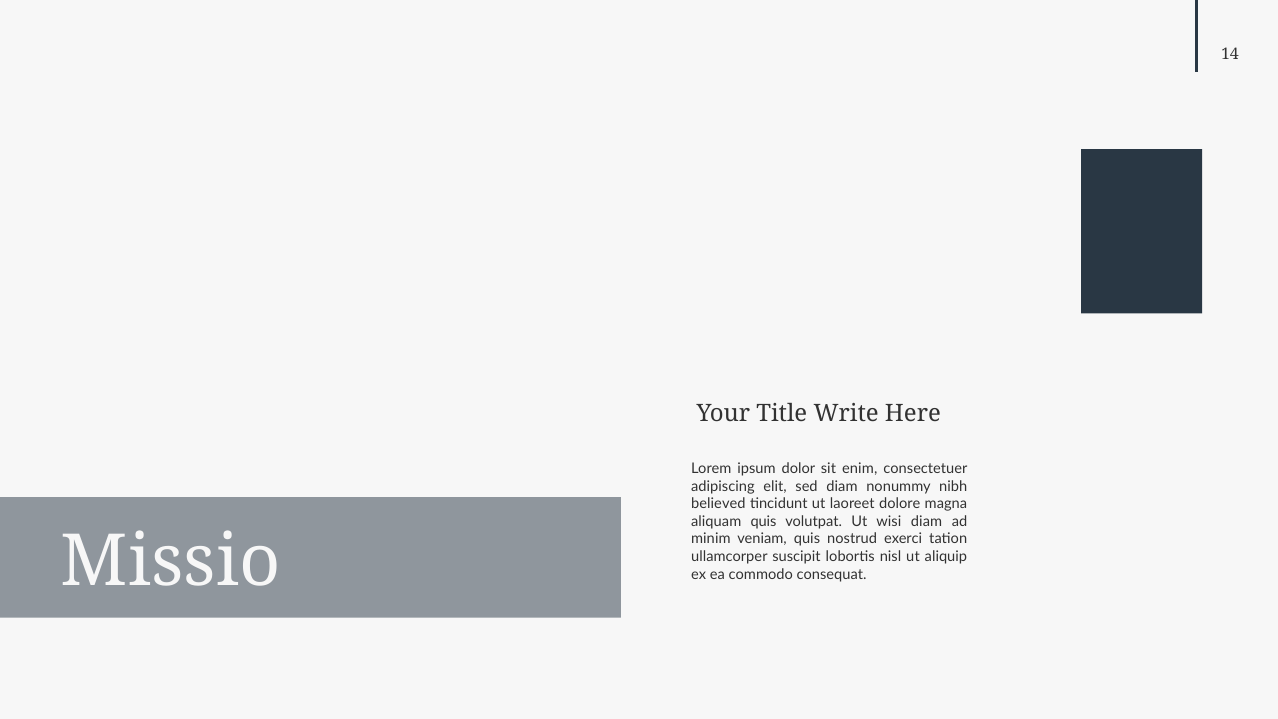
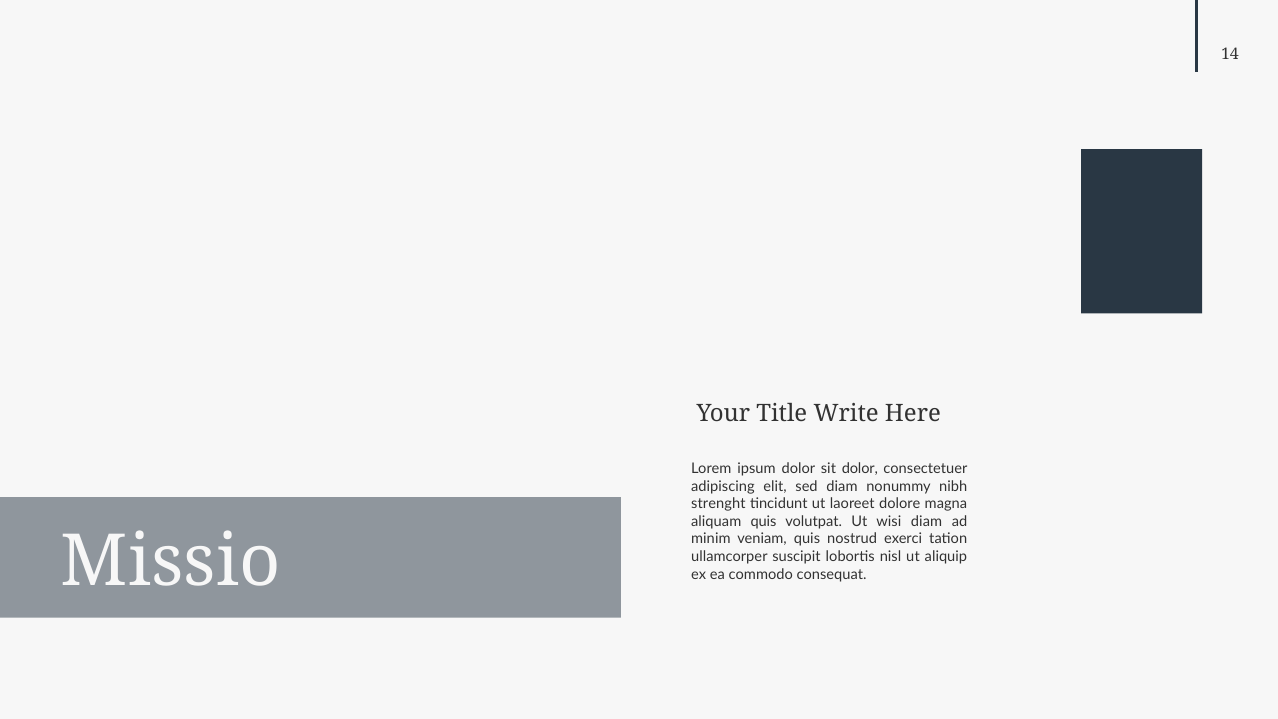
sit enim: enim -> dolor (860, 469)
believed: believed -> strenght (718, 504)
